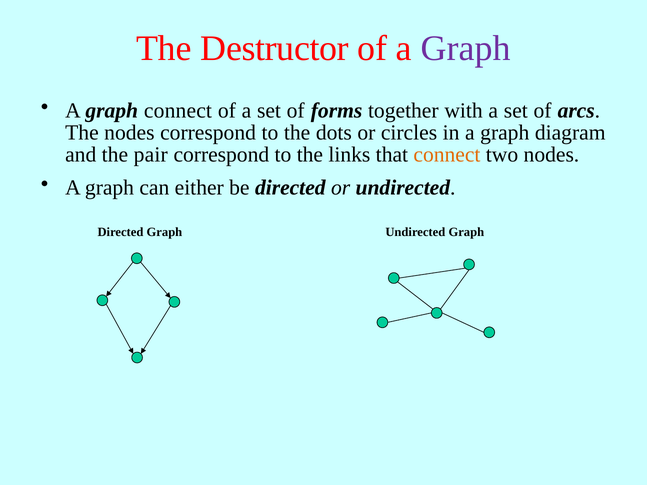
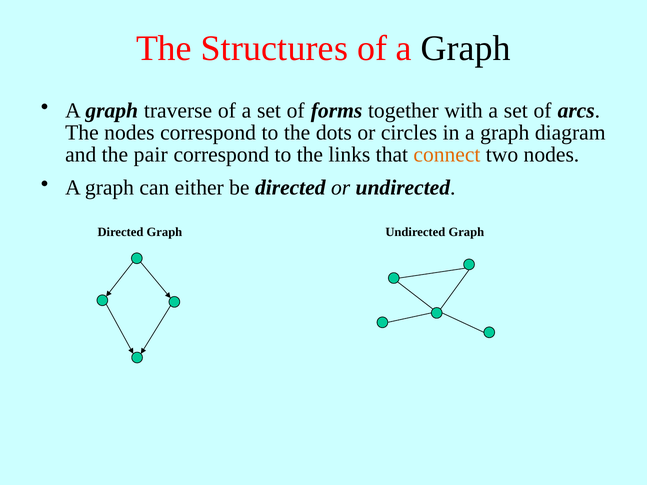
Destructor: Destructor -> Structures (274, 48)
Graph colour: purple -> black (466, 48)
graph connect: connect -> traverse (178, 111)
